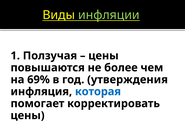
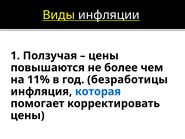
инфляции colour: light green -> white (109, 15)
69%: 69% -> 11% (38, 79)
утверждения: утверждения -> безработицы (128, 79)
